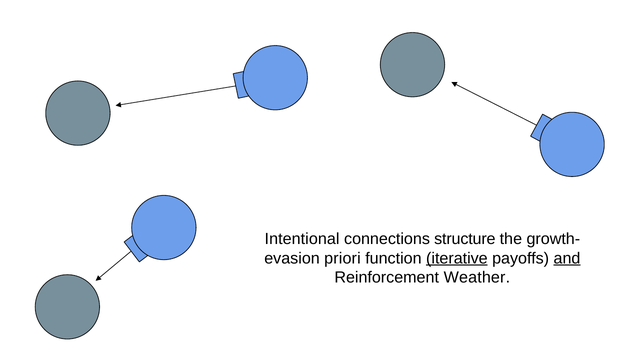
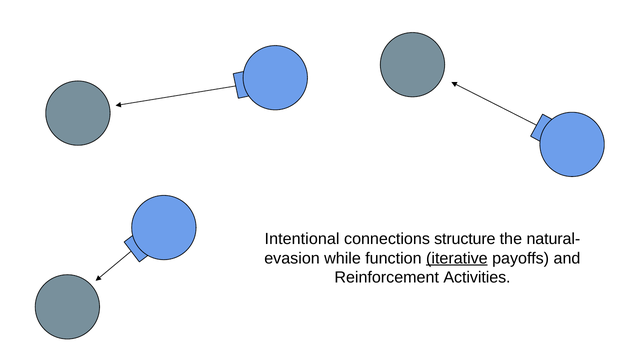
growth-: growth- -> natural- (553, 239)
priori: priori -> while (343, 258)
and underline: present -> none (567, 258)
Weather: Weather -> Activities (477, 278)
